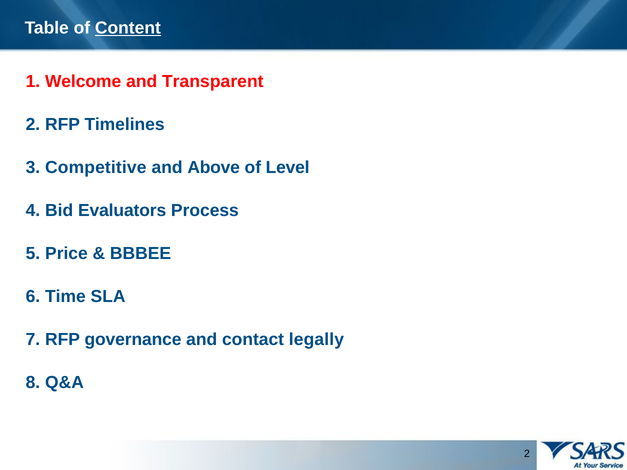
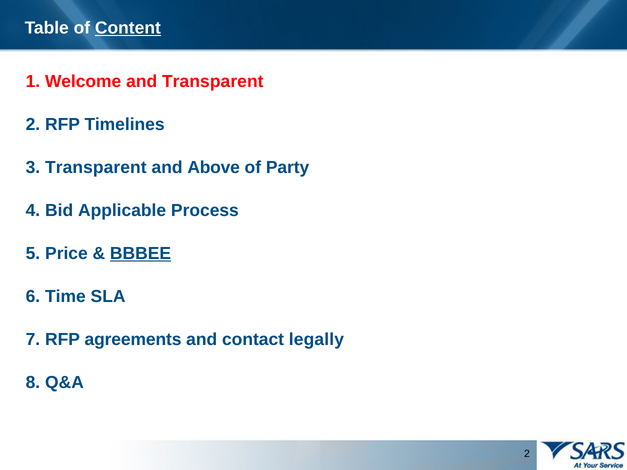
3 Competitive: Competitive -> Transparent (96, 168)
Level: Level -> Party (288, 168)
Evaluators: Evaluators -> Applicable (122, 211)
BBBEE underline: none -> present (141, 254)
governance: governance -> agreements (133, 340)
